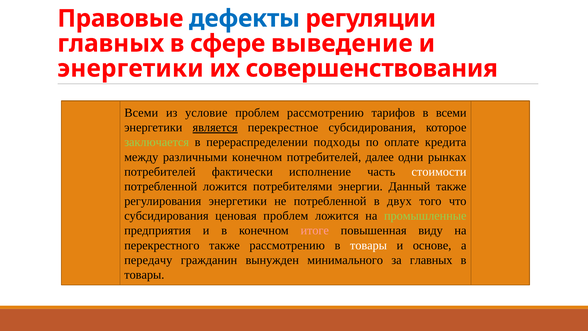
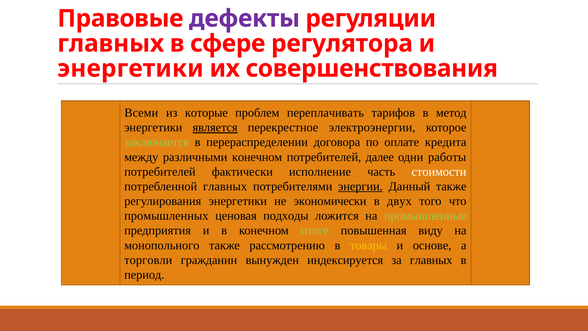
дефекты colour: blue -> purple (245, 19)
выведение: выведение -> регулятора (342, 43)
условие: условие -> которые (206, 113)
проблем рассмотрению: рассмотрению -> переплачивать (325, 113)
в всеми: всеми -> метод (451, 113)
перекрестное субсидирования: субсидирования -> электроэнергии (372, 127)
подходы: подходы -> договора (337, 142)
рынках: рынках -> работы (447, 157)
потребленной ложится: ложится -> главных (225, 186)
энергии underline: none -> present (360, 186)
не потребленной: потребленной -> экономически (330, 201)
субсидирования: субсидирования -> промышленных (166, 216)
ценовая проблем: проблем -> подходы (286, 216)
итоге colour: pink -> light green (315, 230)
перекрестного: перекрестного -> монопольного (162, 245)
товары colour: white -> yellow (368, 245)
передачу: передачу -> торговли (148, 260)
минимального: минимального -> индексируется (345, 260)
товары: товары -> период (144, 275)
